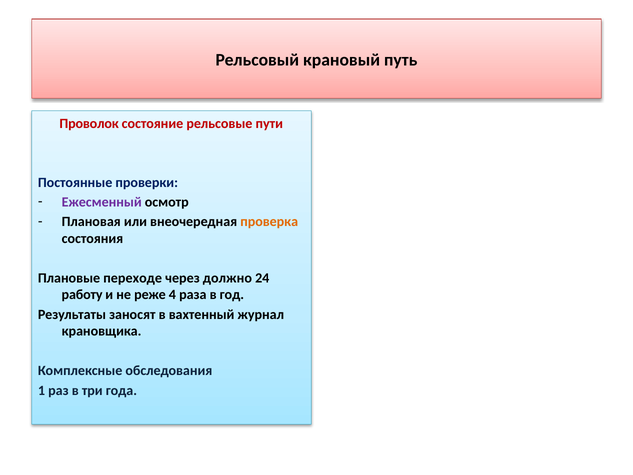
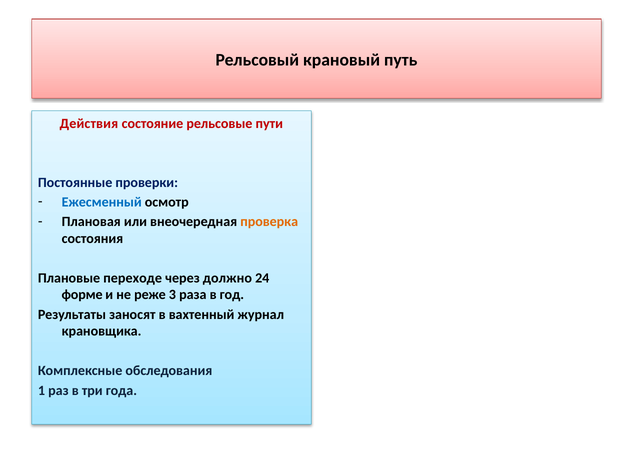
Проволок: Проволок -> Действия (89, 123)
Ежесменный colour: purple -> blue (102, 202)
работу: работу -> форме (82, 295)
4: 4 -> 3 (172, 295)
